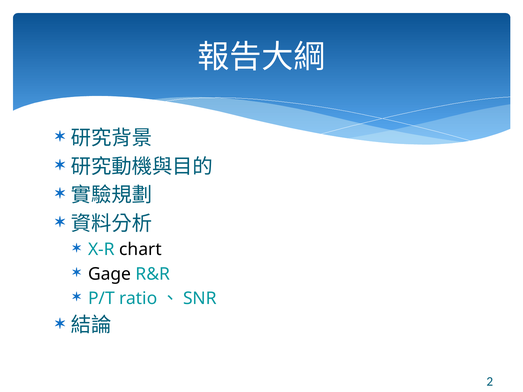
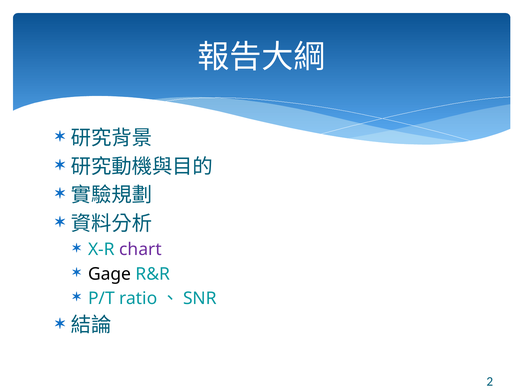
chart colour: black -> purple (140, 250)
